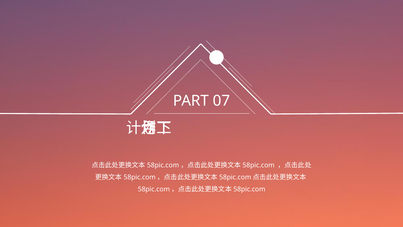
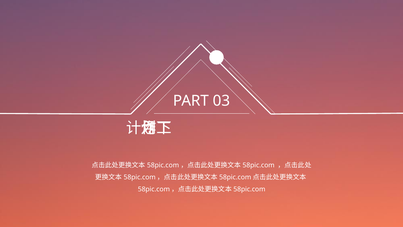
07: 07 -> 03 (221, 101)
